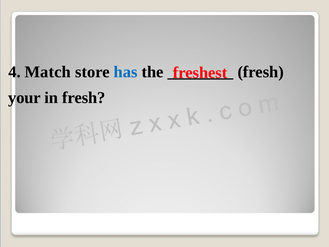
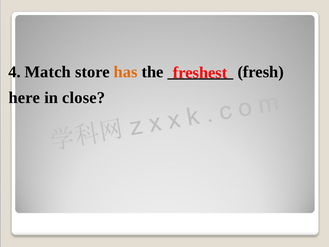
has colour: blue -> orange (126, 72)
your: your -> here (24, 98)
in fresh: fresh -> close (84, 98)
